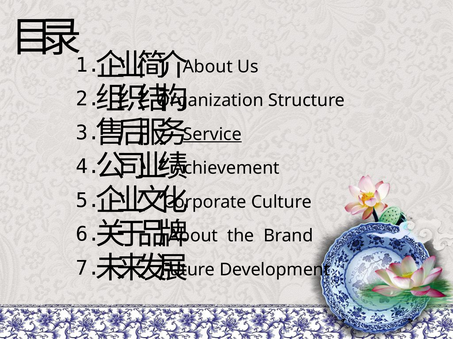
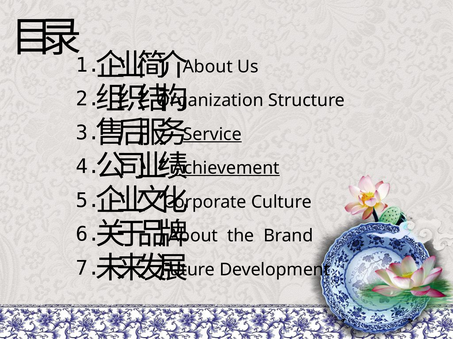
Achievement underline: none -> present (226, 168)
